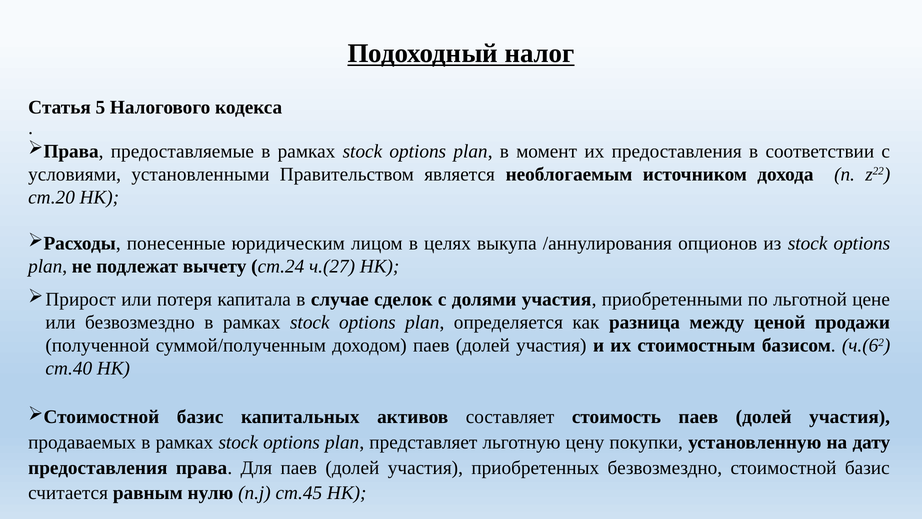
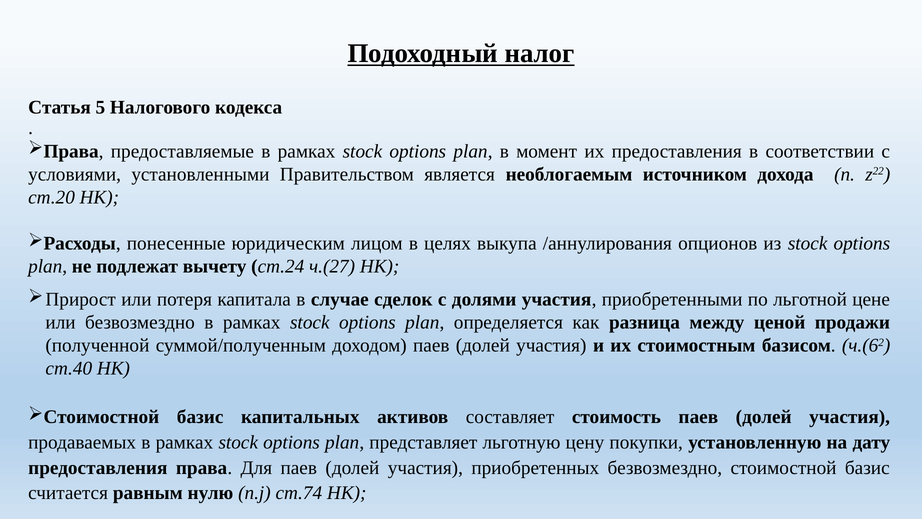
ст.45: ст.45 -> ст.74 (299, 493)
